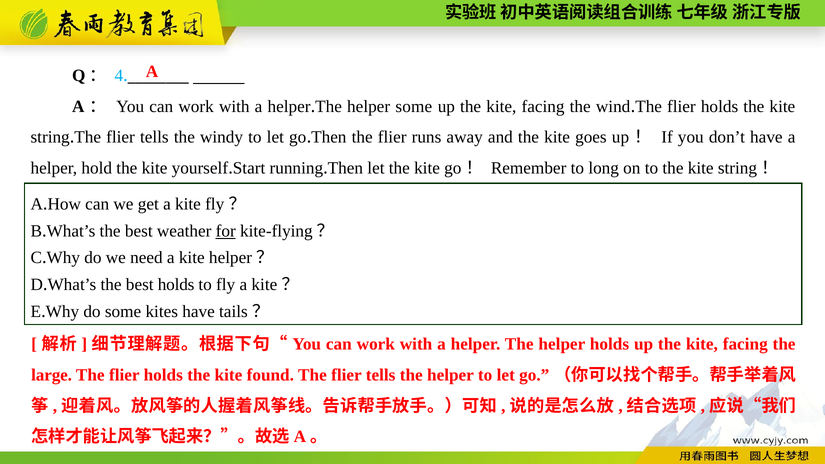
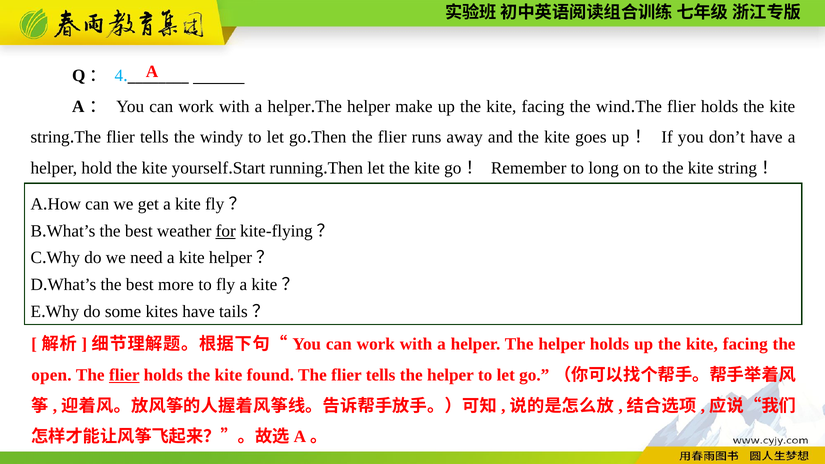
helper some: some -> make (414, 106)
best holds: holds -> more (176, 285)
large: large -> open (51, 375)
flier underline: none -> present (124, 375)
